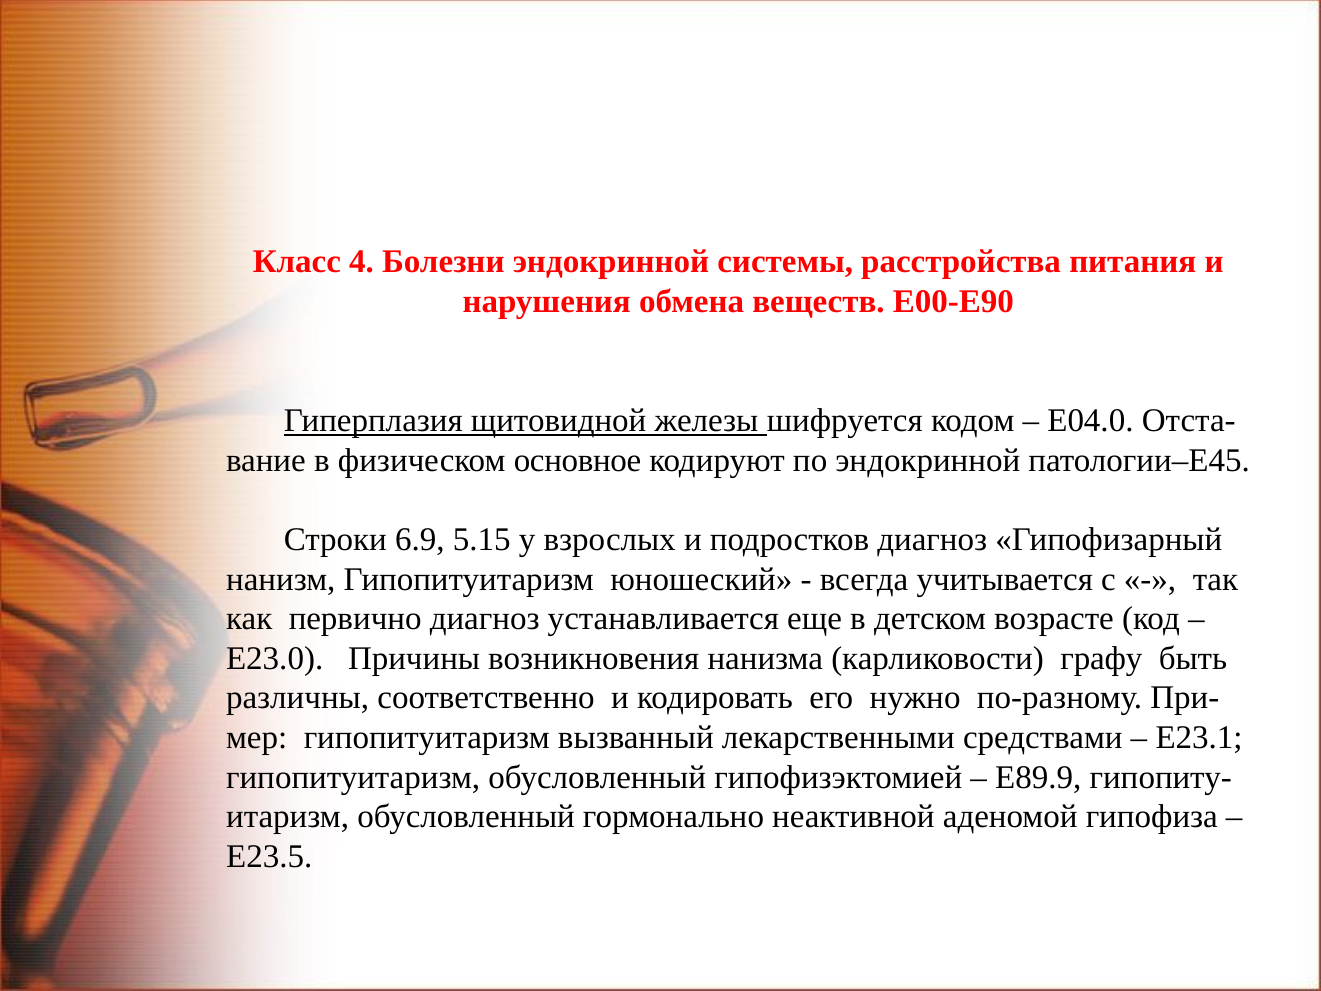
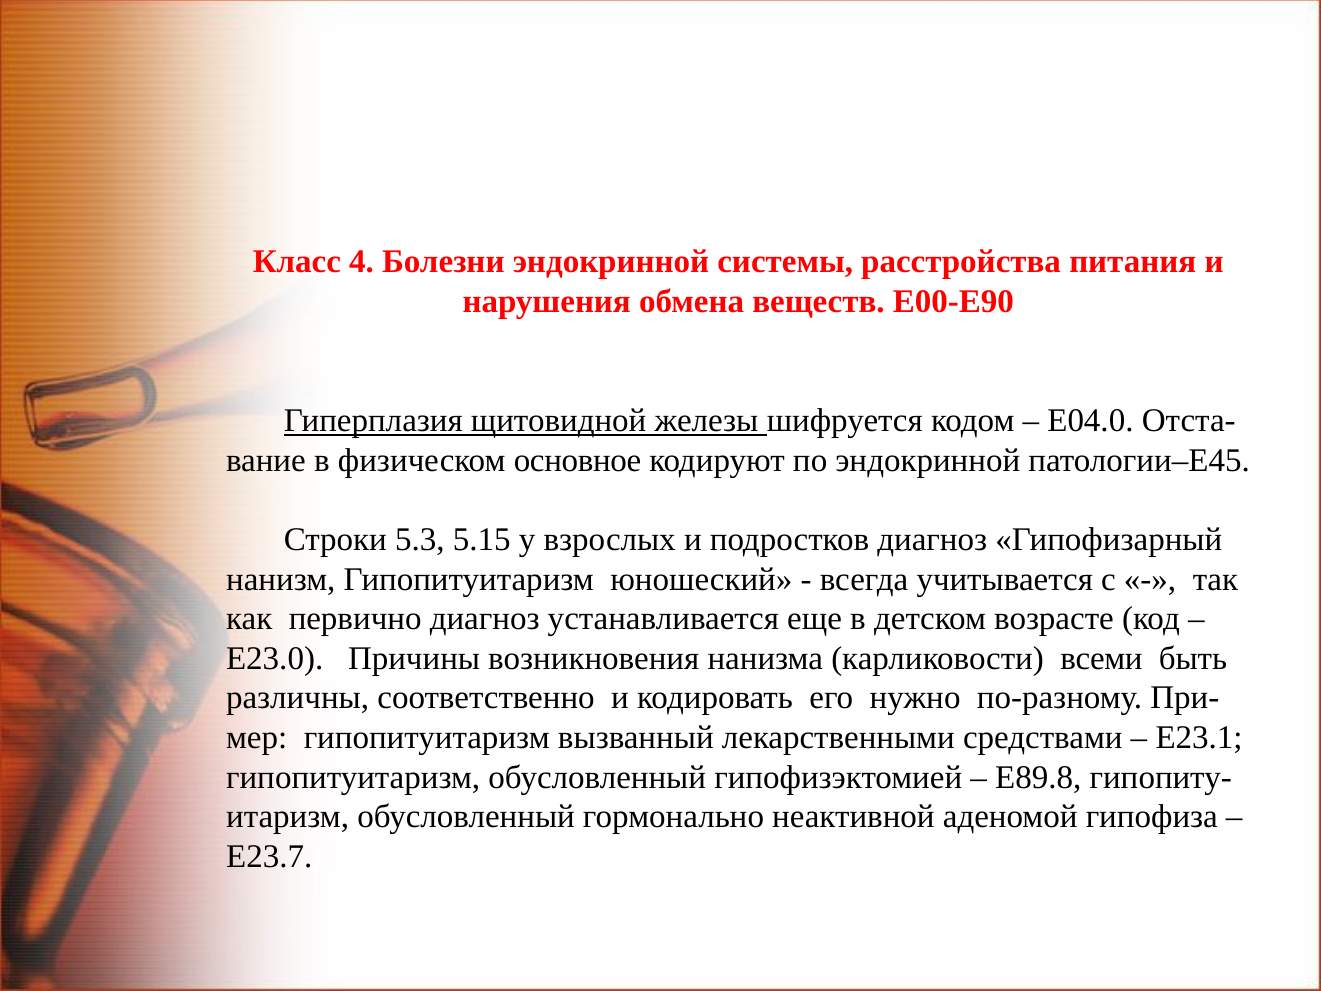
6.9: 6.9 -> 5.3 (420, 539)
графу: графу -> всеми (1101, 658)
Е89.9: Е89.9 -> Е89.8 (1038, 777)
Е23.5: Е23.5 -> Е23.7 (269, 856)
